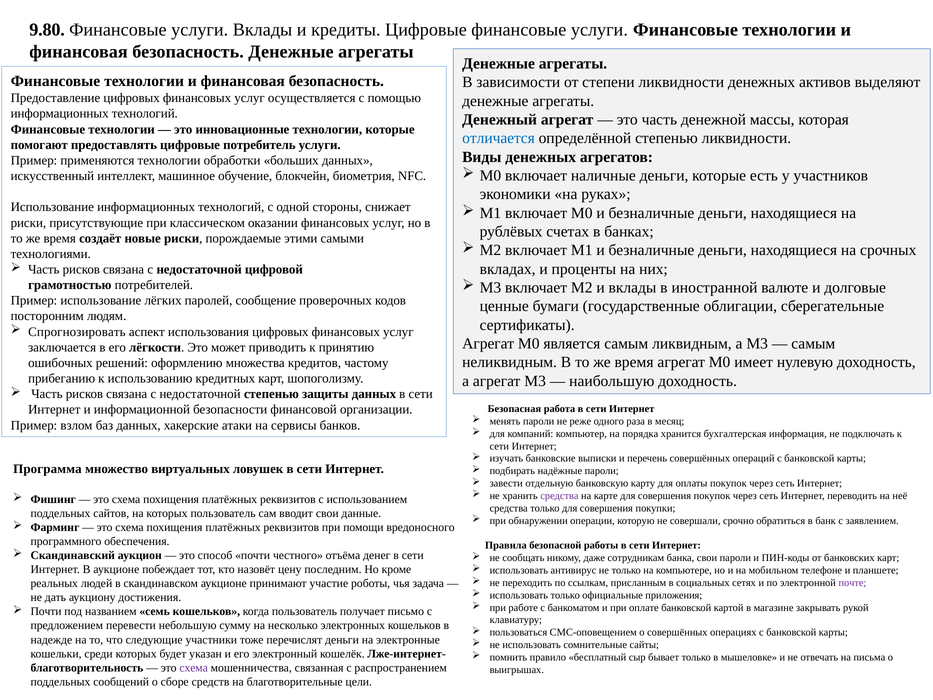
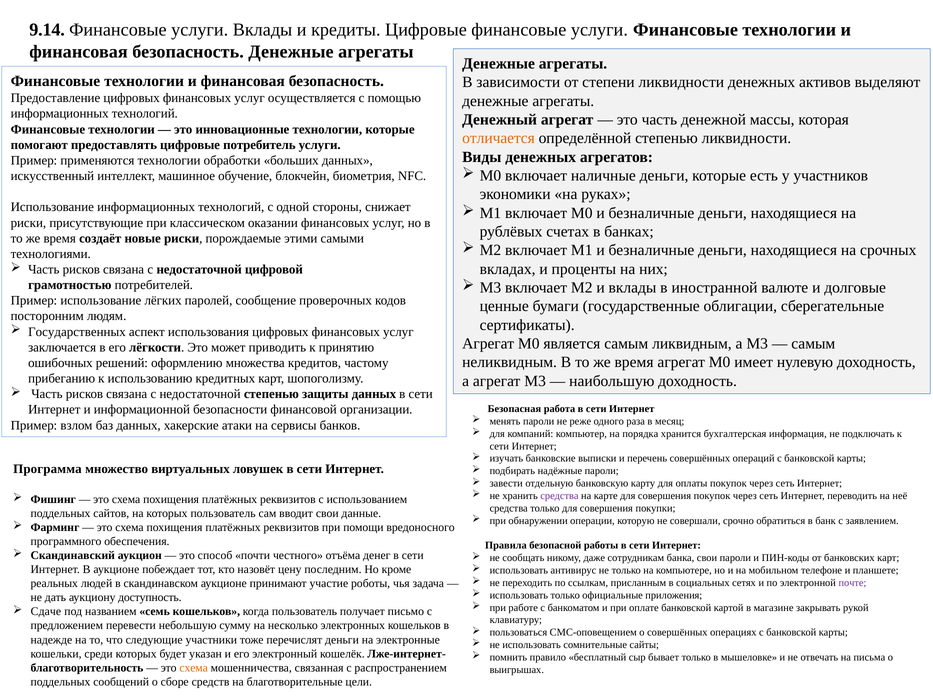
9.80: 9.80 -> 9.14 (47, 30)
отличается colour: blue -> orange (499, 138)
Спрогнозировать: Спрогнозировать -> Государственных (77, 332)
достижения: достижения -> доступность (150, 597)
Почти: Почти -> Сдаче (46, 611)
схема colour: purple -> orange (194, 668)
